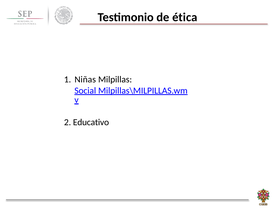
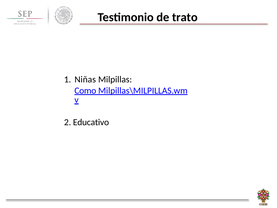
ética: ética -> trato (185, 17)
Social: Social -> Como (85, 91)
